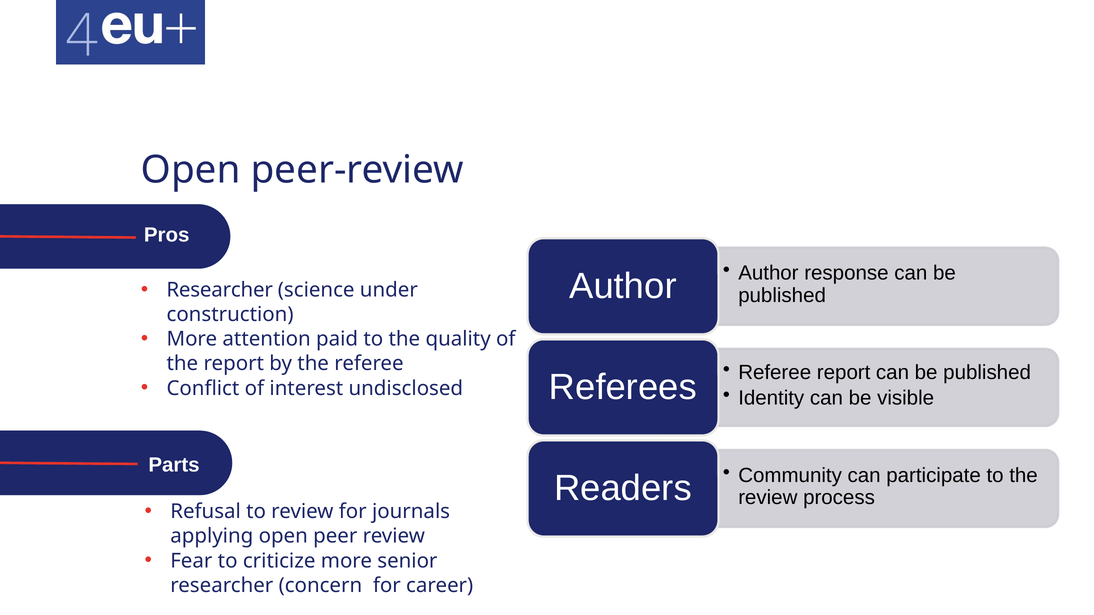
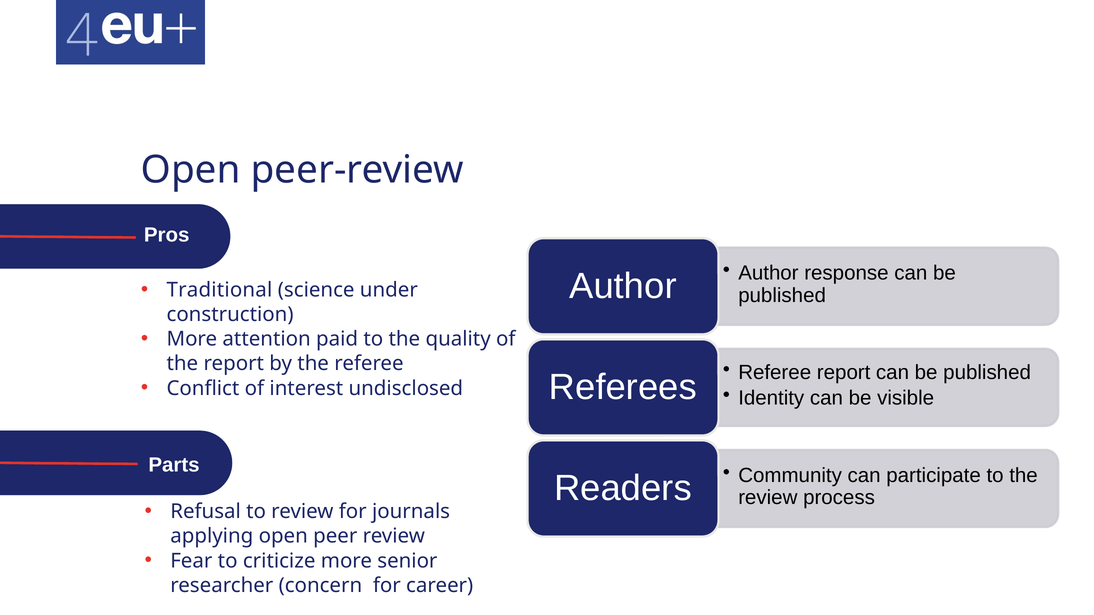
Researcher: Researcher -> Traditional (219, 290)
